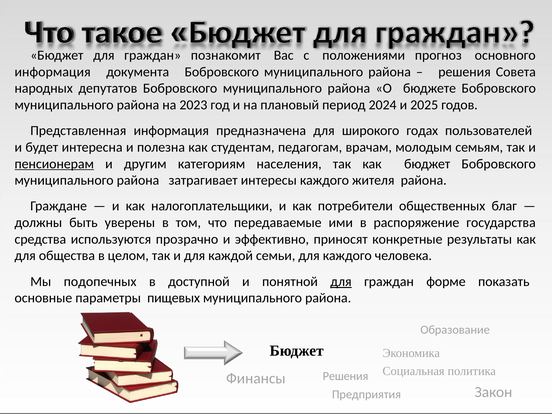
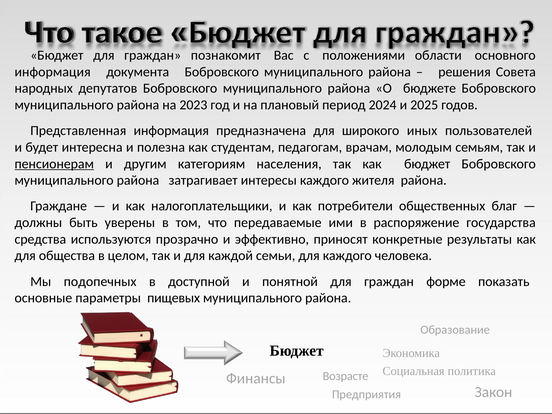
прогноз: прогноз -> области (438, 55)
годах: годах -> иных (422, 131)
для underline: present -> none (341, 282)
Финансы Решения: Решения -> Возрасте (346, 376)
